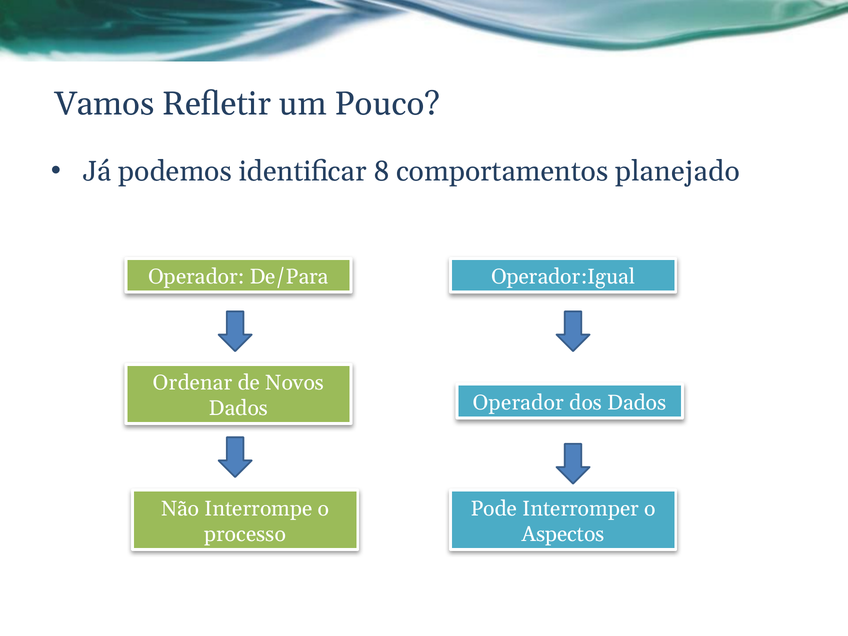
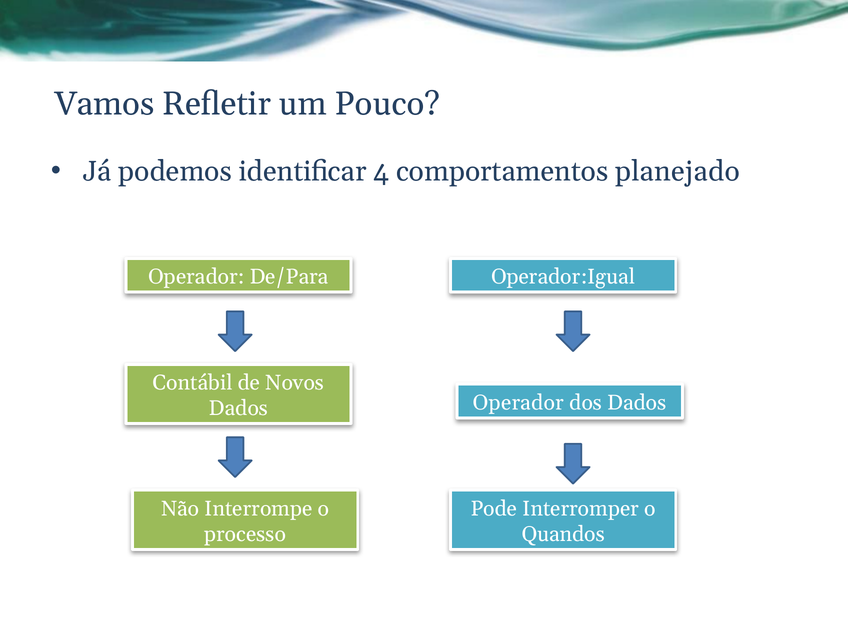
8: 8 -> 4 (381, 172)
Ordenar: Ordenar -> Contábil (193, 383)
Aspectos: Aspectos -> Quandos (563, 534)
